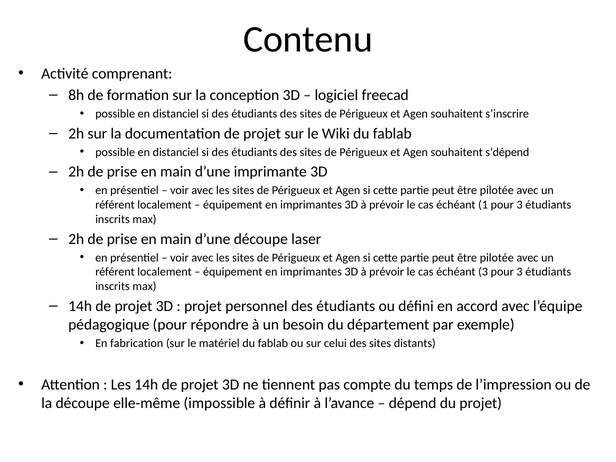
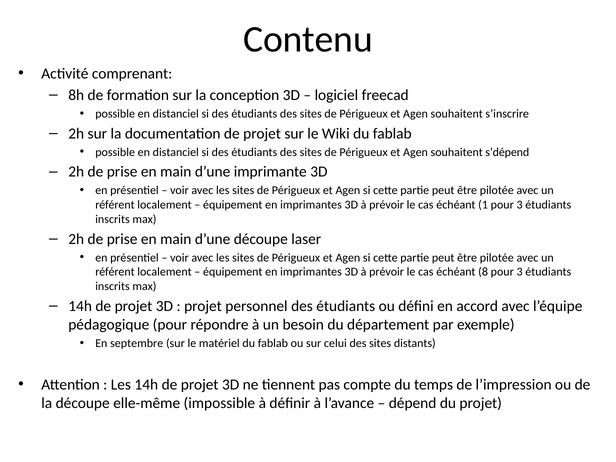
échéant 3: 3 -> 8 (483, 272)
fabrication: fabrication -> septembre (137, 343)
